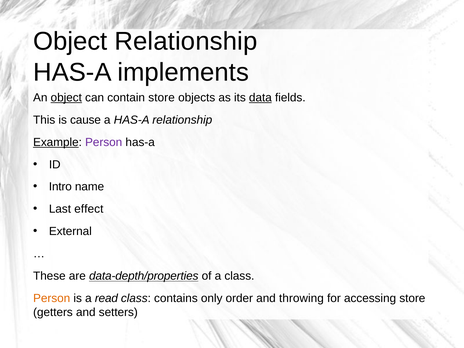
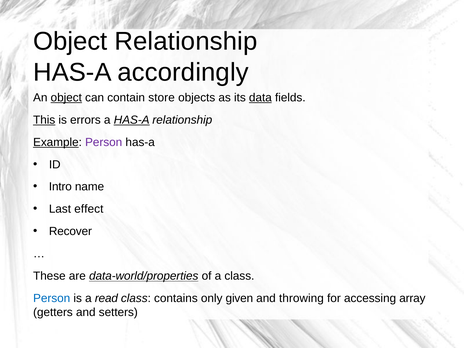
implements: implements -> accordingly (183, 72)
This underline: none -> present (44, 120)
cause: cause -> errors (85, 120)
HAS-A underline: none -> present (132, 120)
External: External -> Recover (70, 231)
data-depth/properties: data-depth/properties -> data-world/properties (144, 276)
Person colour: orange -> blue (52, 298)
order: order -> given (239, 298)
accessing store: store -> array (412, 298)
